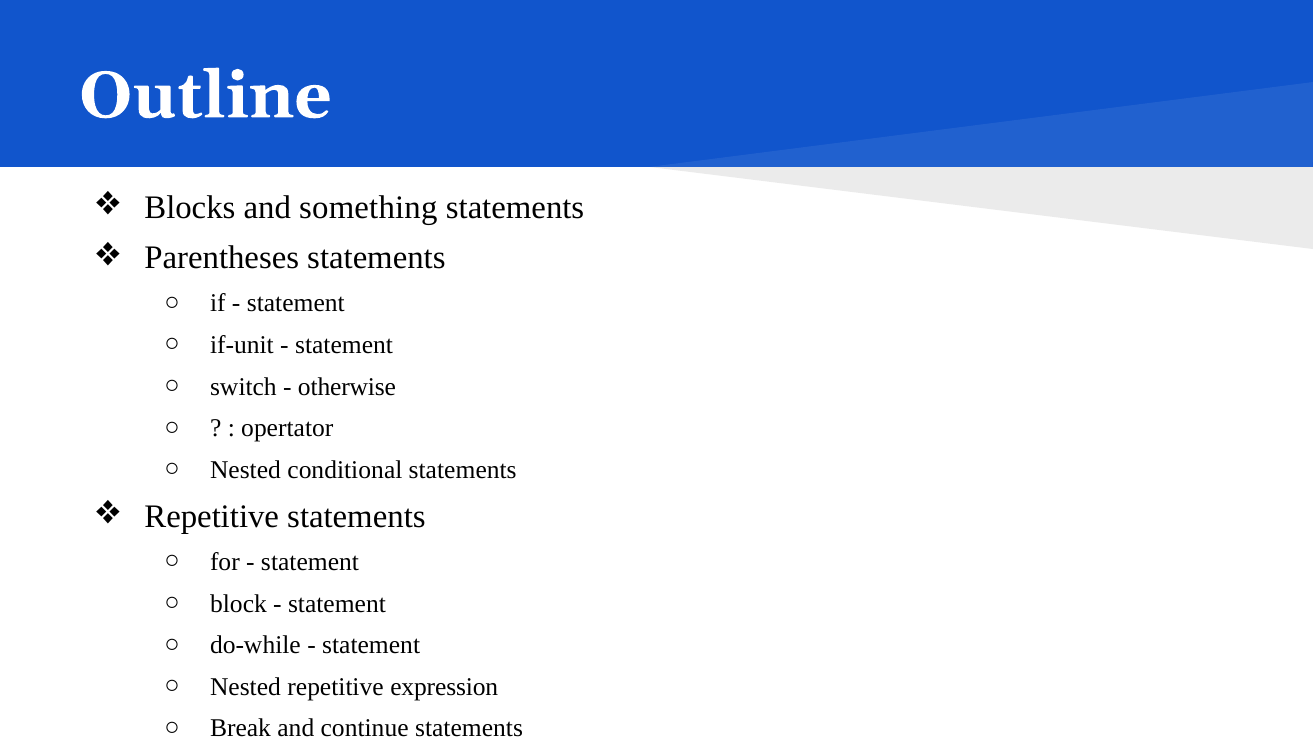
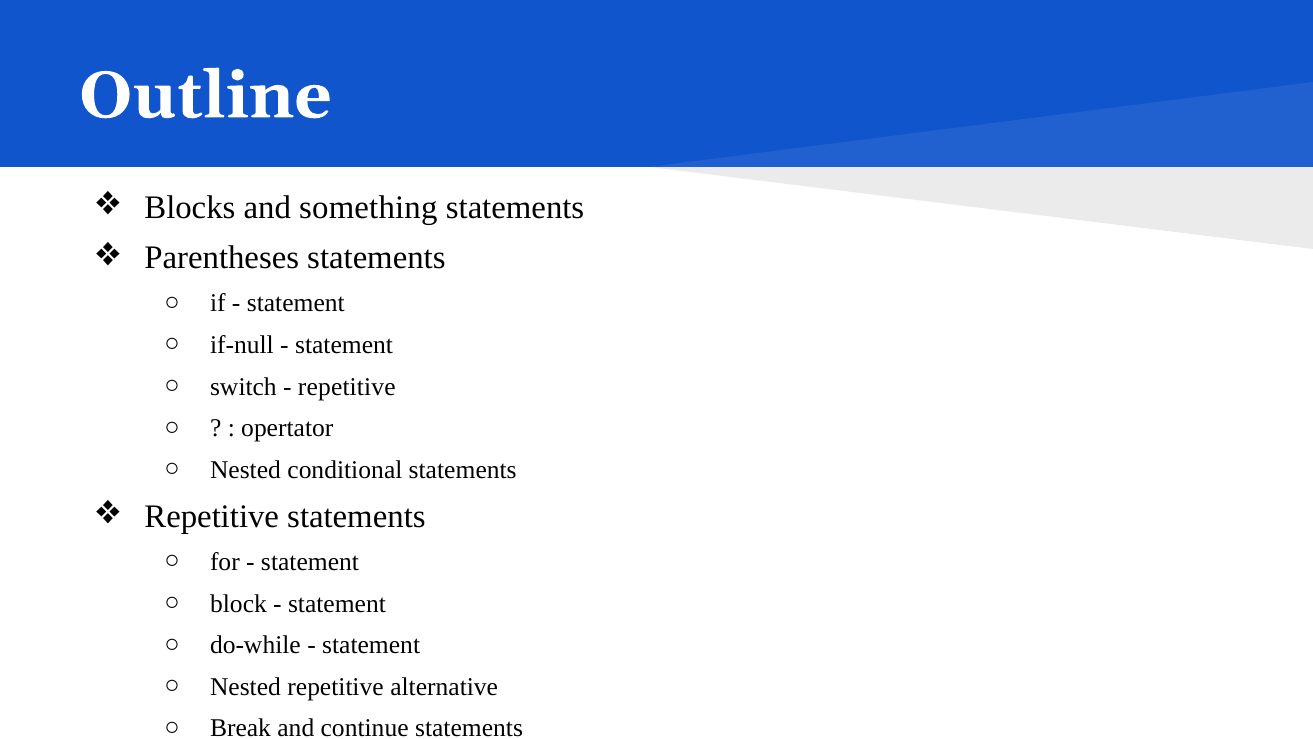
if-unit: if-unit -> if-null (242, 345)
otherwise: otherwise -> repetitive (347, 387)
expression: expression -> alternative (444, 687)
